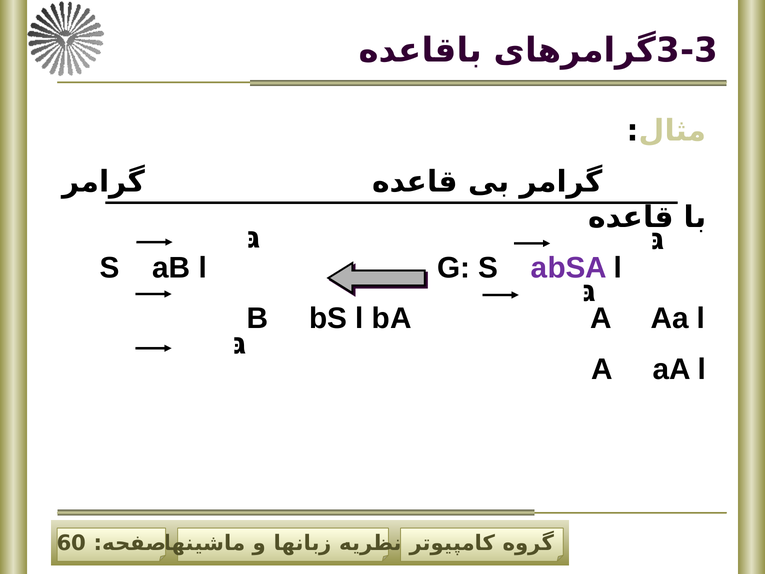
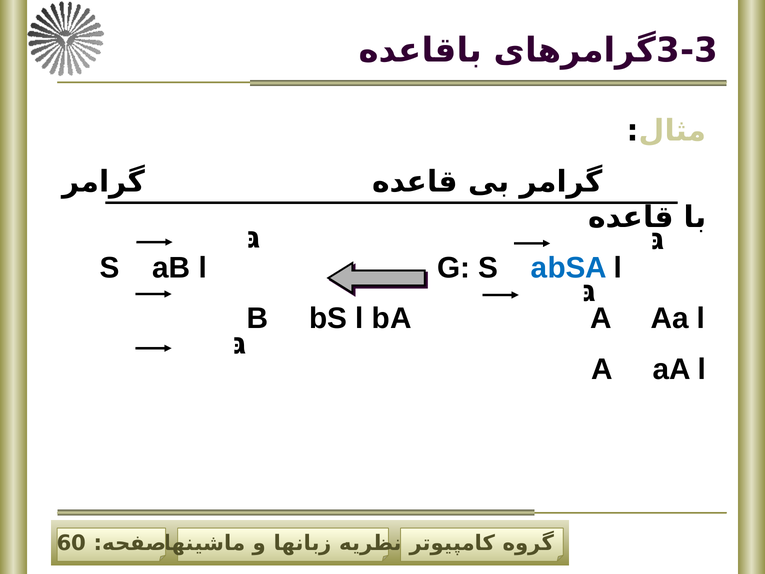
abSA colour: purple -> blue (569, 268)
